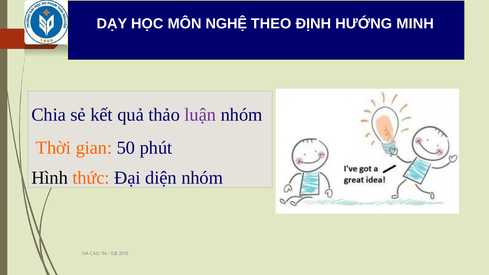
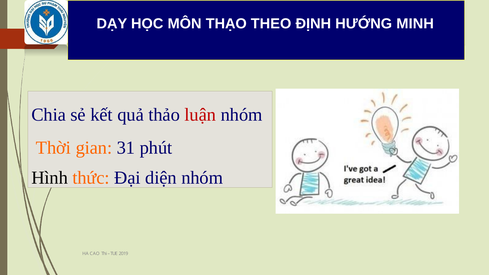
NGHỆ: NGHỆ -> THẠO (226, 24)
luận colour: purple -> red (200, 115)
50: 50 -> 31 (126, 148)
